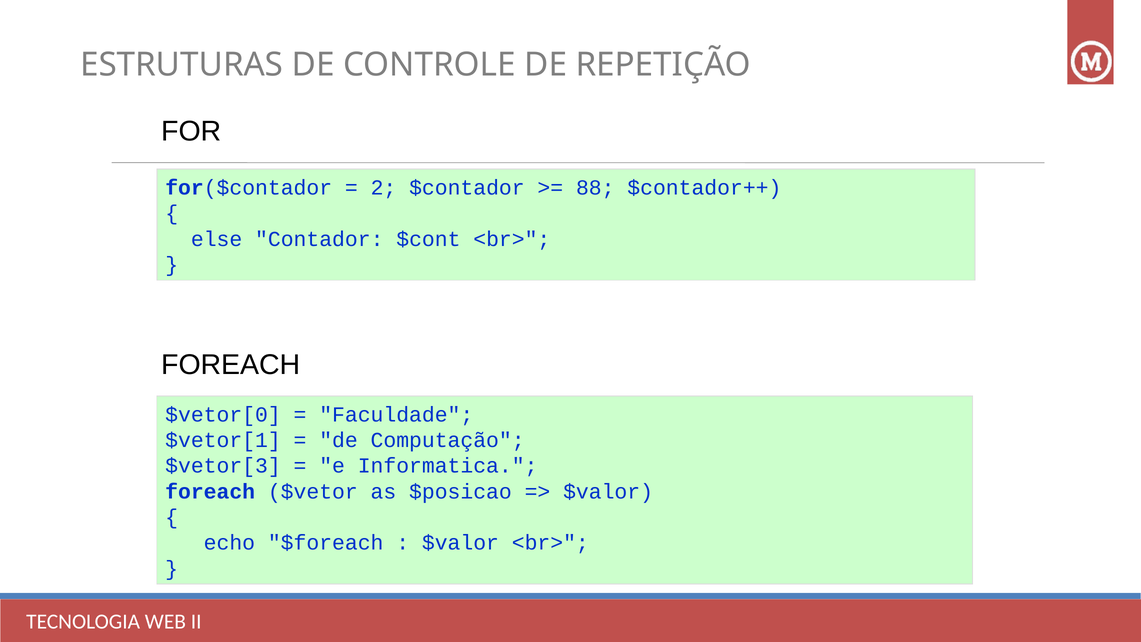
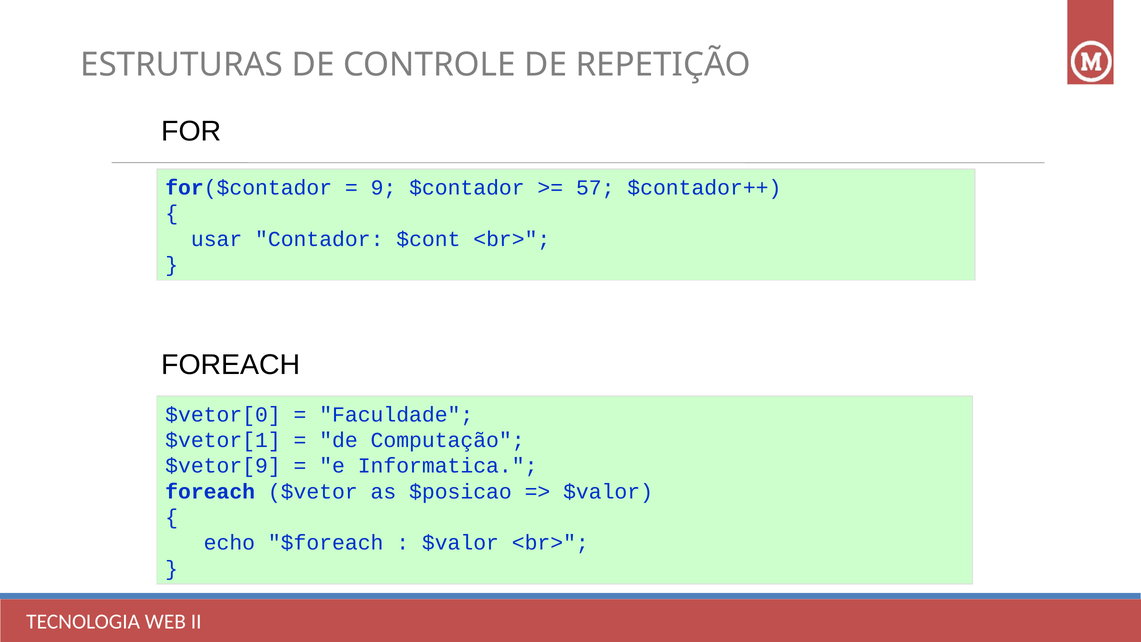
2: 2 -> 9 (383, 188)
88: 88 -> 57 (595, 188)
else: else -> usar (217, 239)
$vetor[3: $vetor[3 -> $vetor[9 (223, 466)
